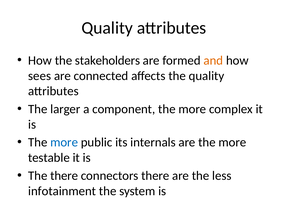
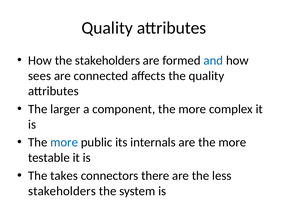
and colour: orange -> blue (213, 60)
The there: there -> takes (64, 176)
infotainment: infotainment -> stakeholders (62, 191)
